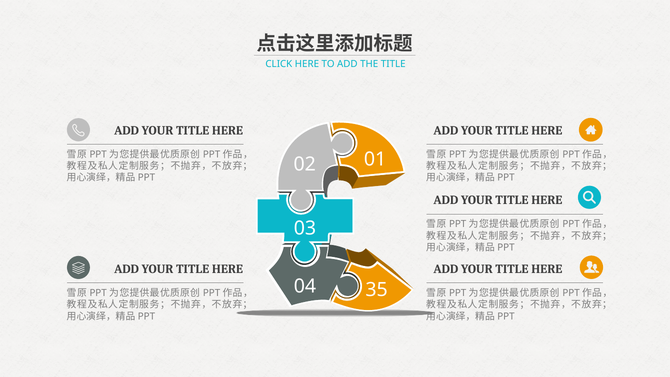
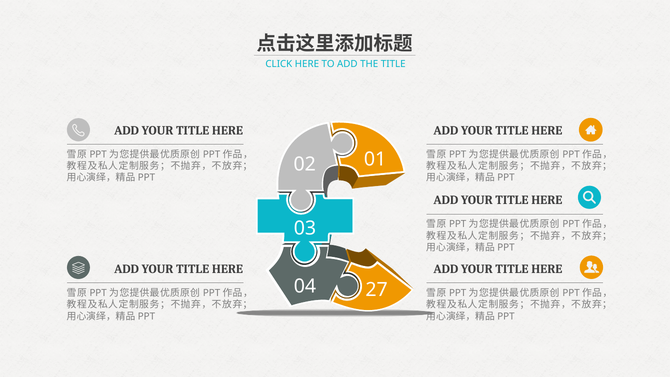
35: 35 -> 27 (377, 290)
